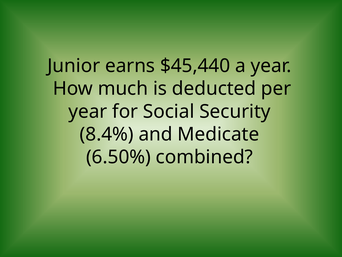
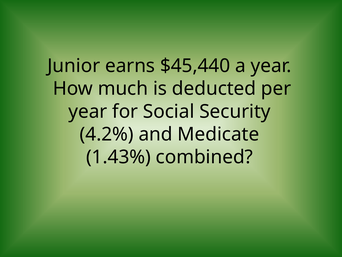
8.4%: 8.4% -> 4.2% (107, 134)
6.50%: 6.50% -> 1.43% (118, 157)
